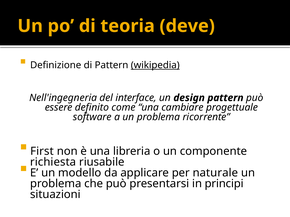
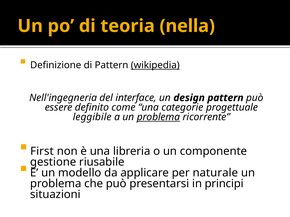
deve: deve -> nella (187, 26)
cambiare: cambiare -> categorie (182, 108)
software: software -> leggibile (92, 117)
problema underline: none -> present (158, 117)
richiesta: richiesta -> gestione (53, 162)
